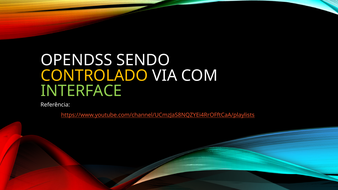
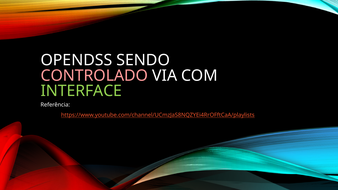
CONTROLADO colour: yellow -> pink (94, 76)
